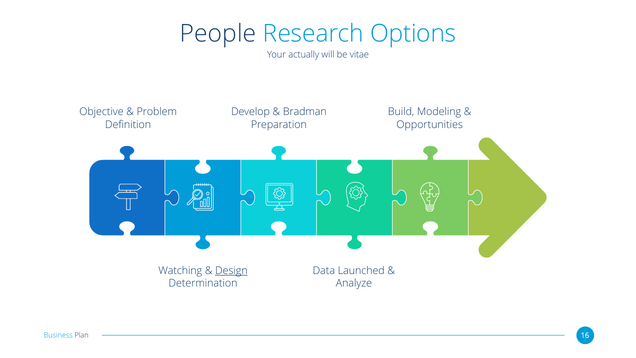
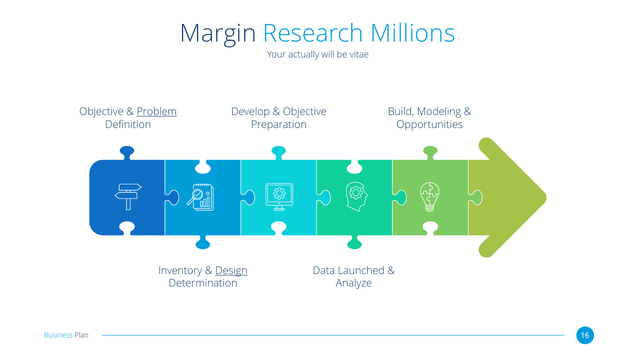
People: People -> Margin (218, 34)
Options: Options -> Millions (413, 34)
Problem underline: none -> present (157, 112)
Bradman: Bradman -> Objective (305, 112)
Watching: Watching -> Inventory (180, 270)
